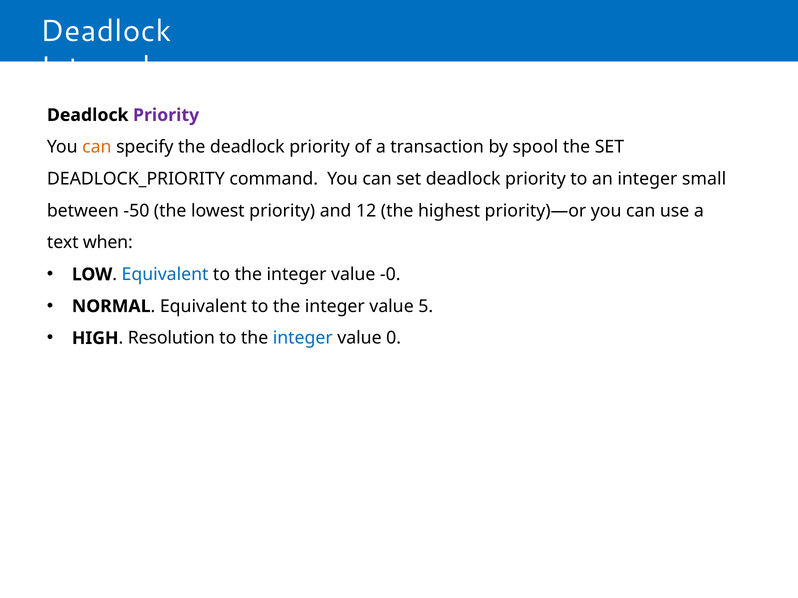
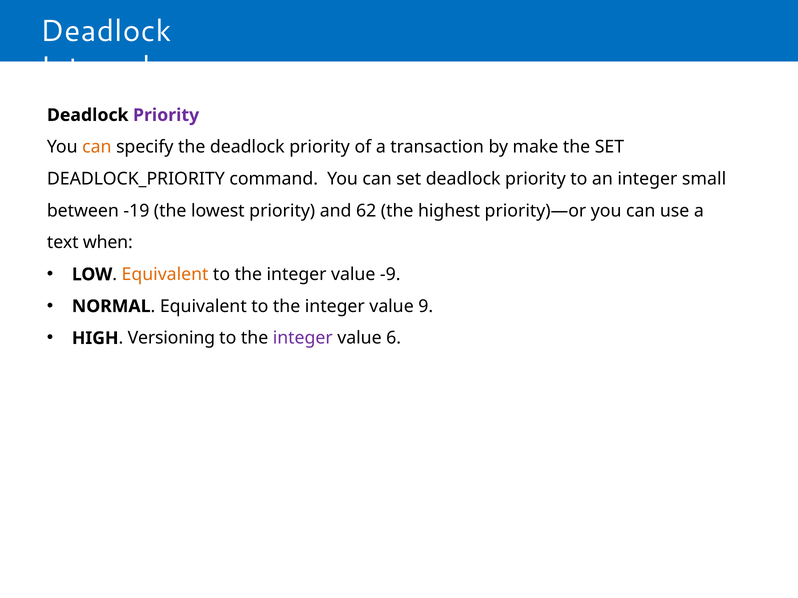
spool: spool -> make (535, 147)
-50: -50 -> -19 (136, 211)
12: 12 -> 62 (366, 211)
Equivalent colour: blue -> orange (165, 275)
-0: -0 -> -9 (390, 275)
5: 5 -> 9 (426, 307)
Resolution: Resolution -> Versioning (171, 338)
integer colour: blue -> purple (303, 338)
0: 0 -> 6 (394, 338)
